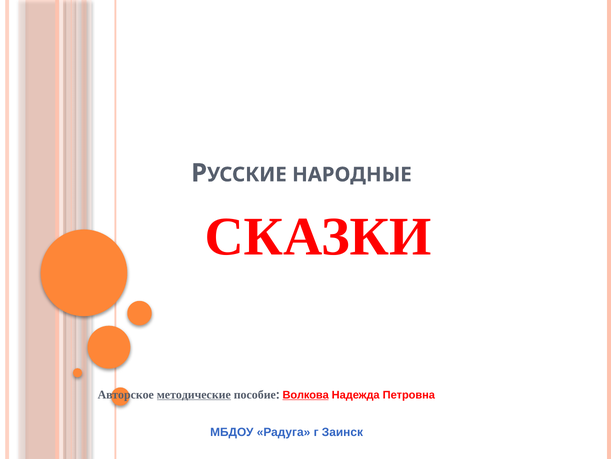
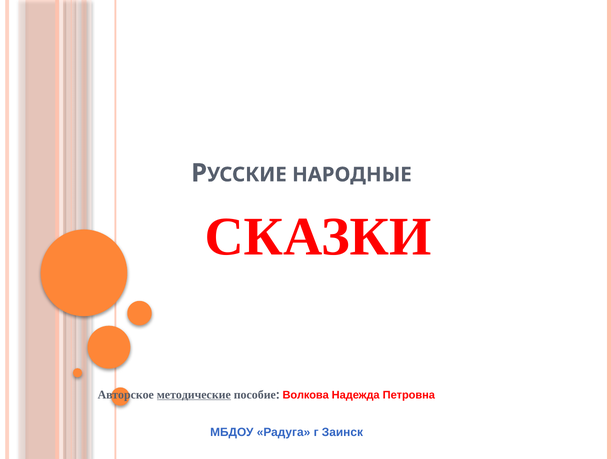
Волкова underline: present -> none (306, 394)
